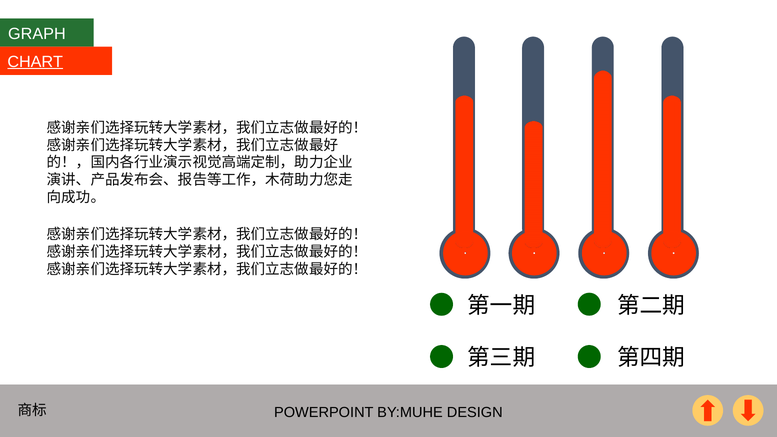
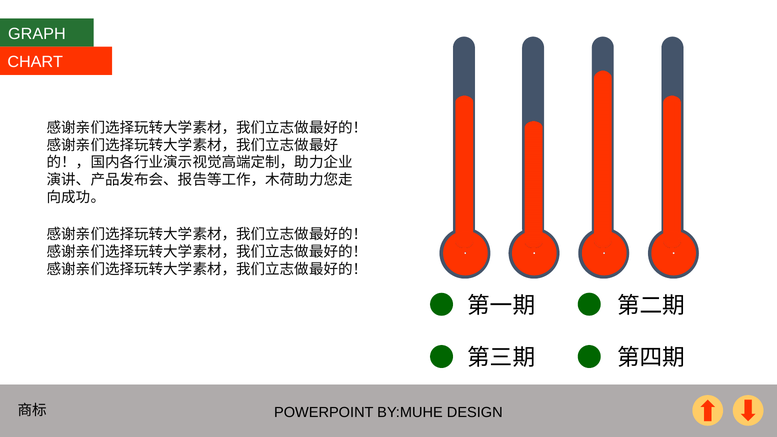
CHART underline: present -> none (35, 62)
